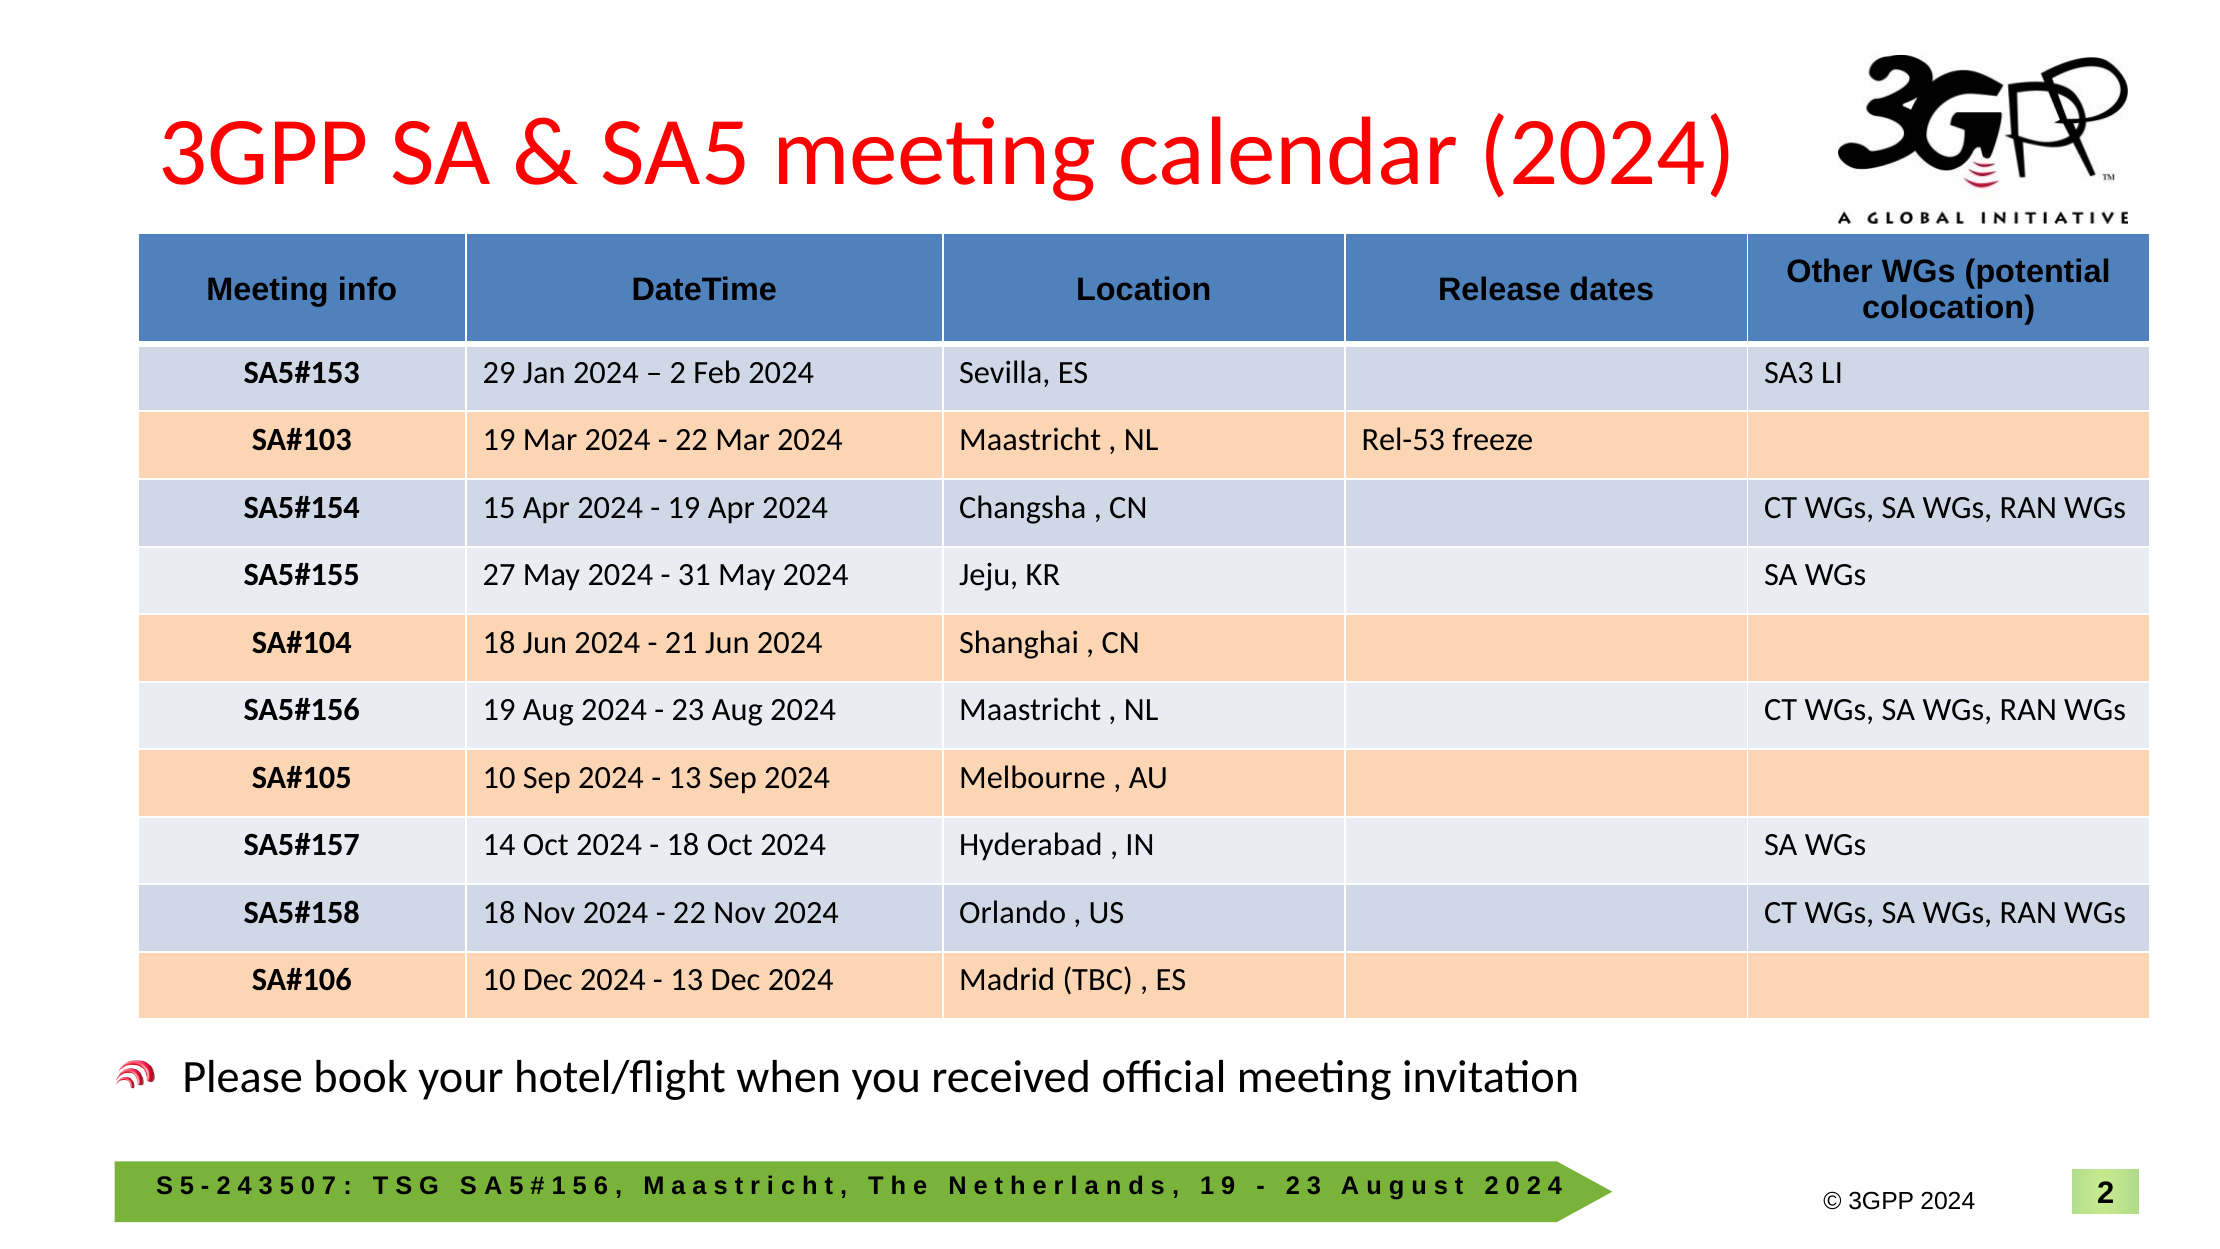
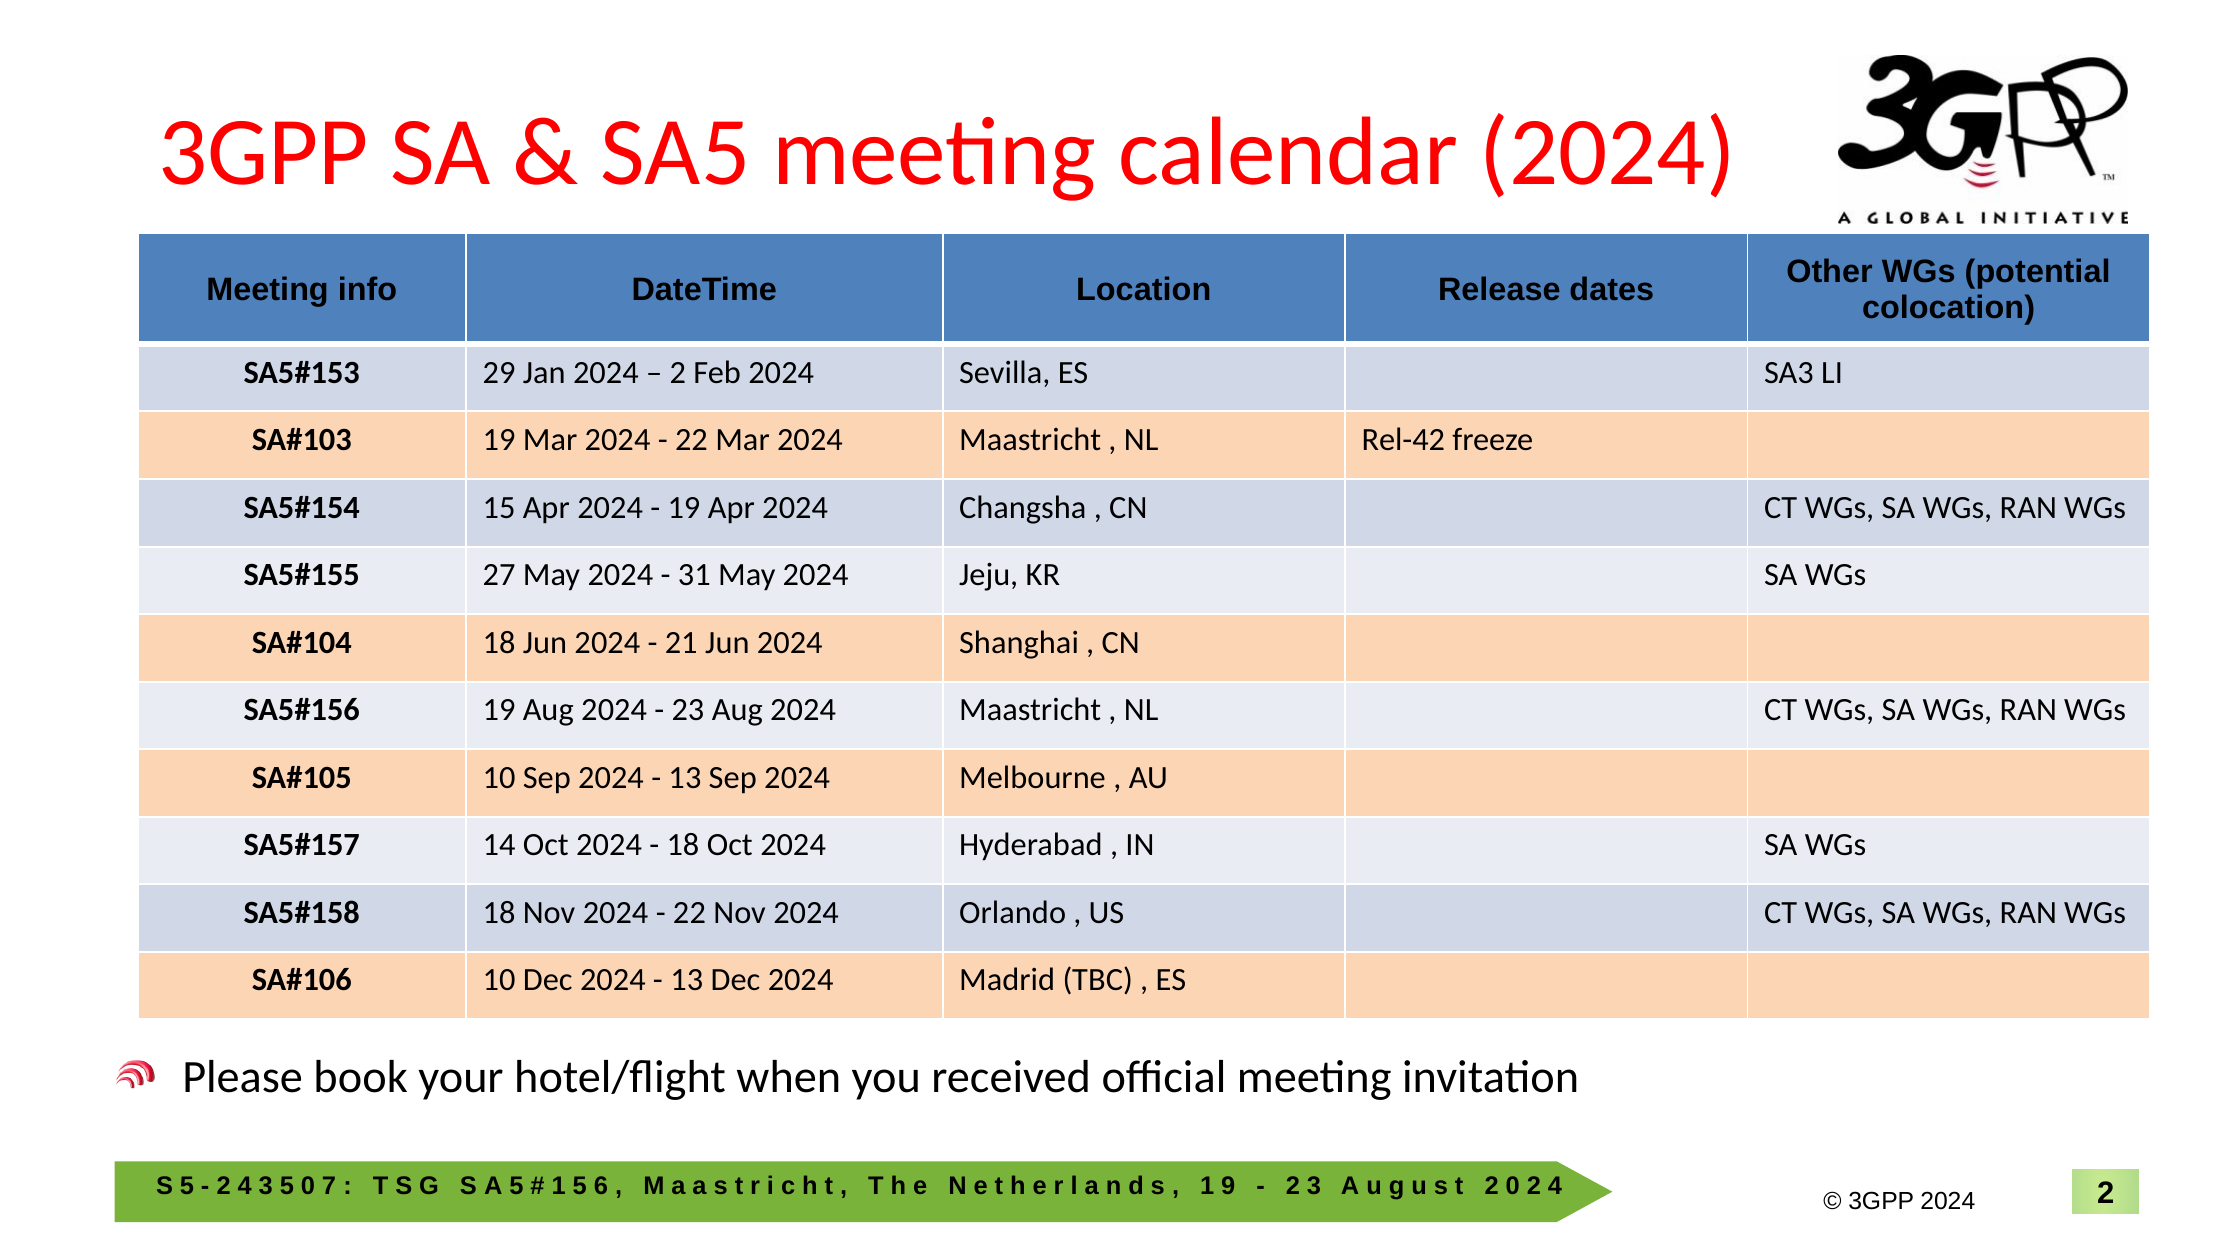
Rel-53: Rel-53 -> Rel-42 (1403, 440)
